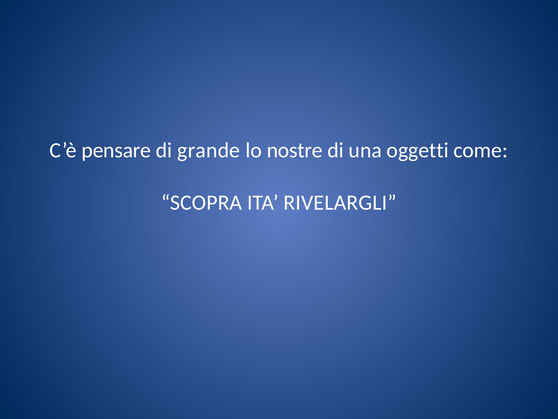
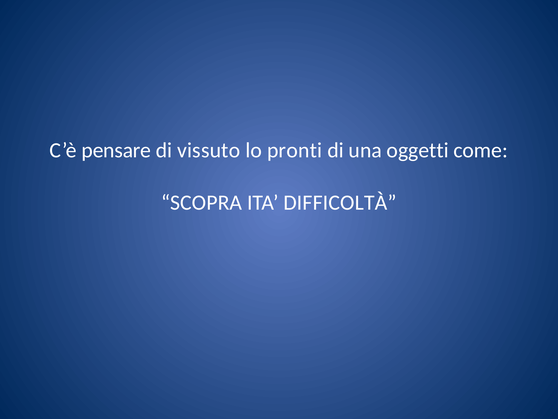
grande: grande -> vissuto (209, 150)
nostre: nostre -> pronti (295, 150)
RIVELARGLI: RIVELARGLI -> DIFFICOLTÀ (340, 202)
